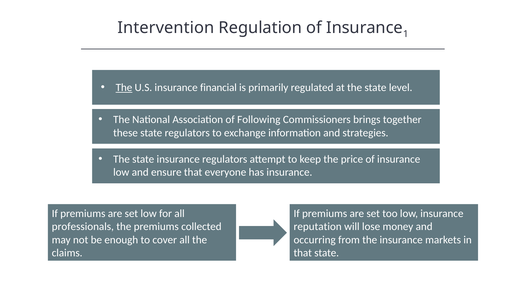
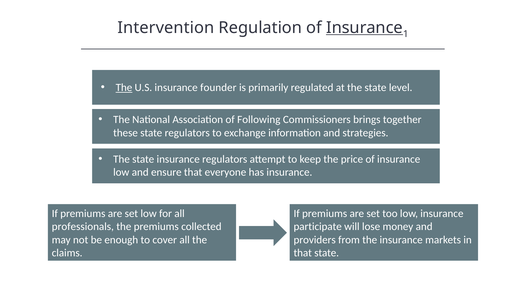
Insurance underline: none -> present (365, 28)
financial: financial -> founder (218, 88)
reputation: reputation -> participate (318, 226)
occurring: occurring -> providers (315, 240)
